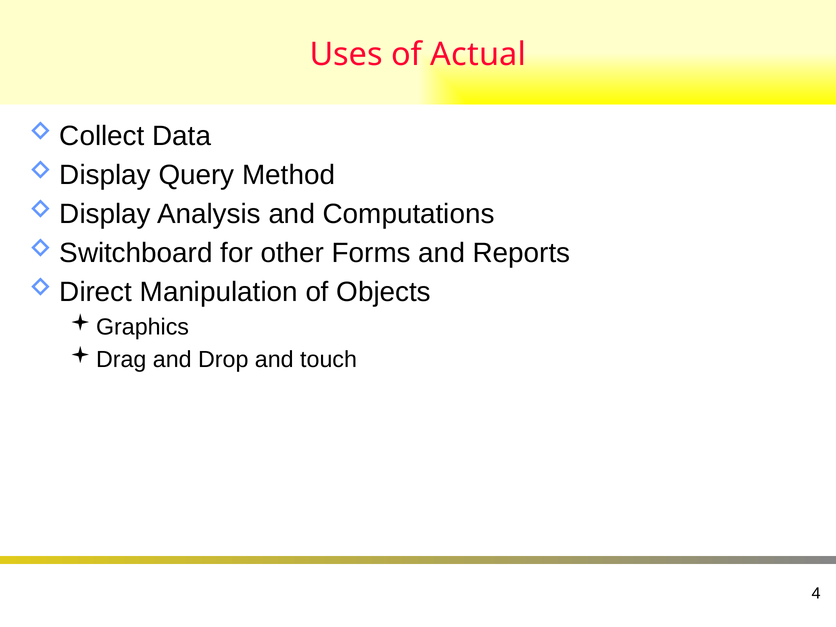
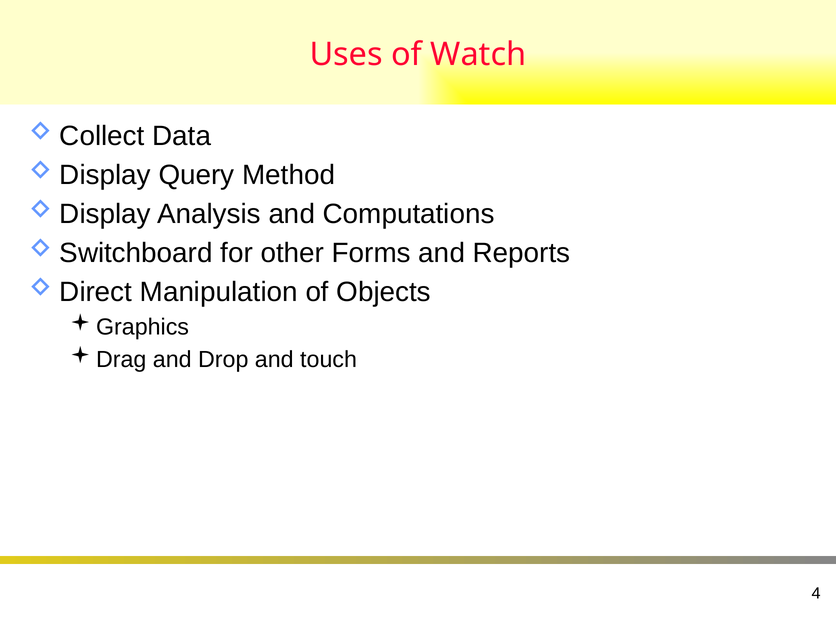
Actual: Actual -> Watch (478, 55)
